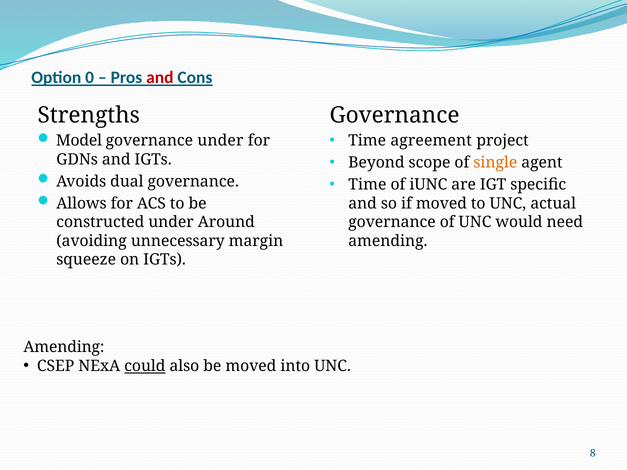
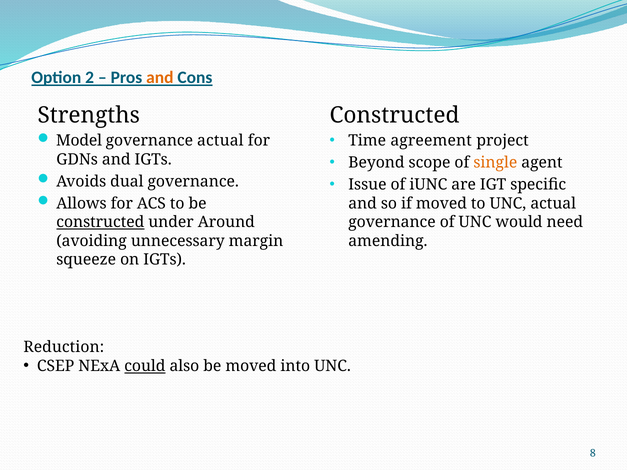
0: 0 -> 2 (90, 78)
and colour: red -> orange (160, 78)
Governance: Governance -> Constructed (394, 115)
governance under: under -> actual (220, 141)
Time: Time -> Issue (367, 185)
constructed underline: none -> present (100, 222)
Amending: Amending -> Reduction (64, 347)
